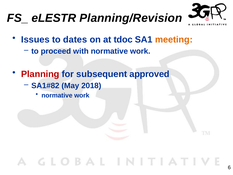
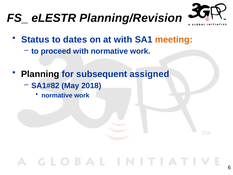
Issues: Issues -> Status (35, 40)
at tdoc: tdoc -> with (123, 40)
Planning colour: red -> black (40, 74)
approved: approved -> assigned (149, 74)
